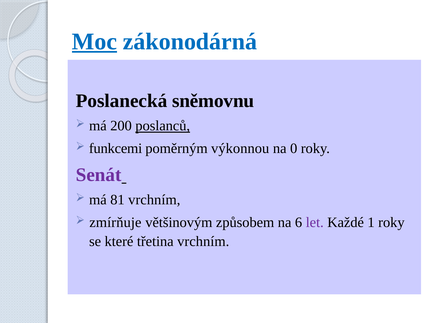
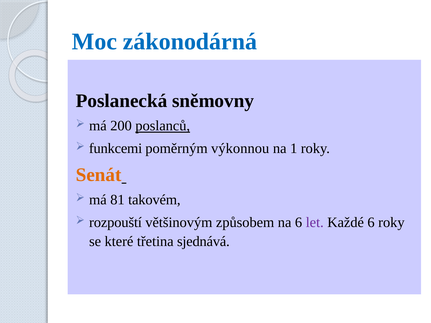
Moc underline: present -> none (94, 42)
sněmovnu: sněmovnu -> sněmovny (213, 101)
0: 0 -> 1 (294, 149)
Senát colour: purple -> orange (99, 175)
81 vrchním: vrchním -> takovém (154, 200)
zmírňuje: zmírňuje -> rozpouští (116, 223)
Každé 1: 1 -> 6 (371, 223)
třetina vrchním: vrchním -> sjednává (203, 242)
